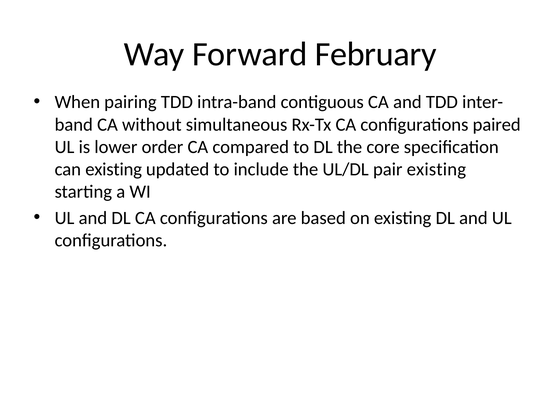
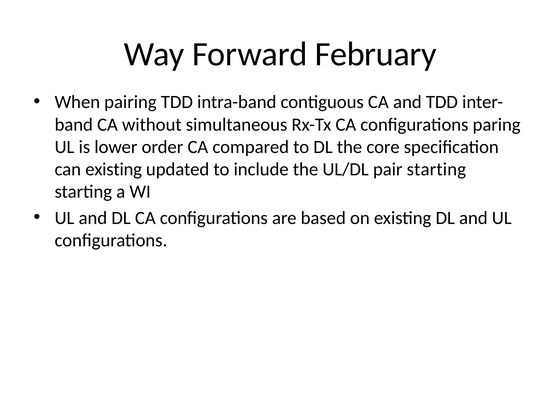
paired: paired -> paring (497, 125)
pair existing: existing -> starting (436, 169)
